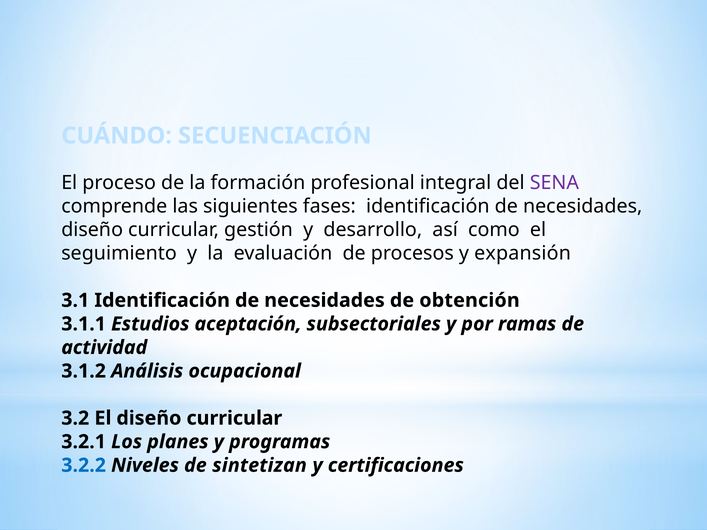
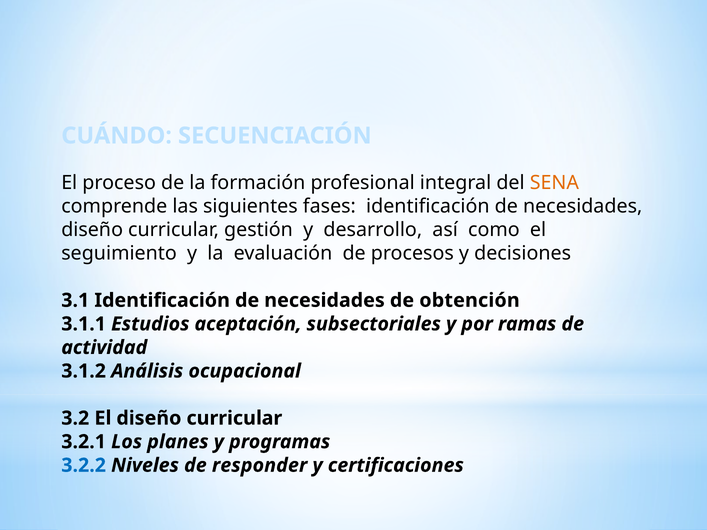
SENA colour: purple -> orange (554, 183)
expansión: expansión -> decisiones (523, 253)
sintetizan: sintetizan -> responder (260, 466)
